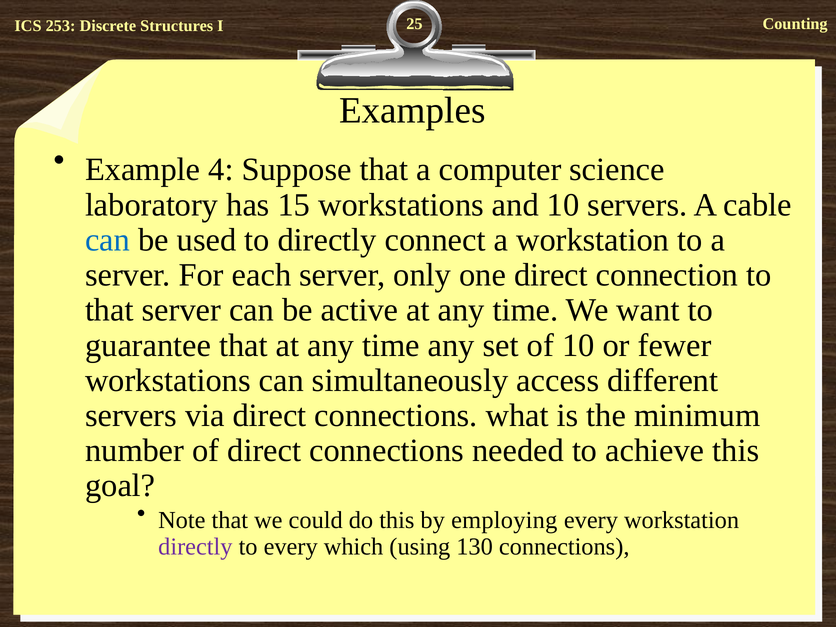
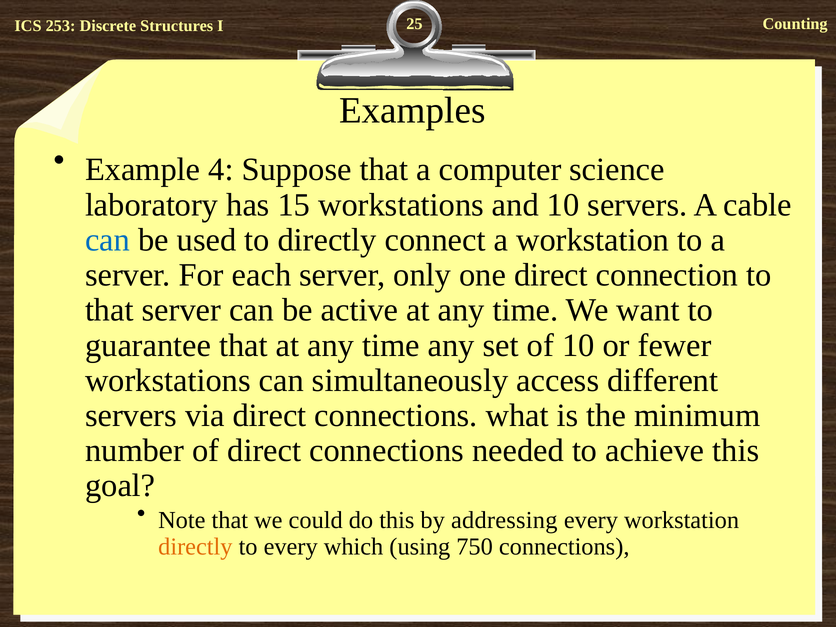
employing: employing -> addressing (504, 520)
directly colour: purple -> orange (195, 547)
130: 130 -> 750 (475, 547)
